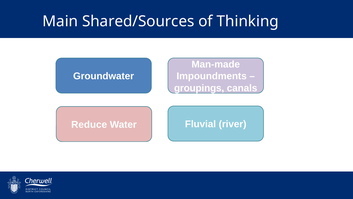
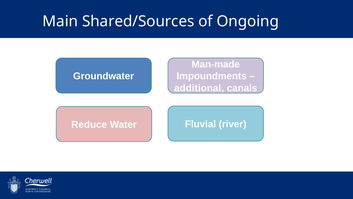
Thinking: Thinking -> Ongoing (248, 21)
groupings: groupings -> additional (199, 88)
